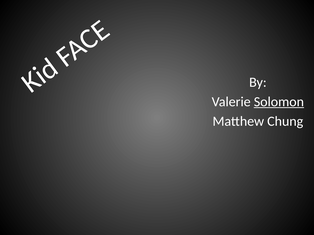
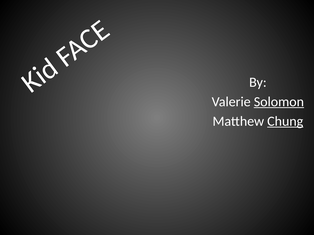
Chung underline: none -> present (285, 121)
